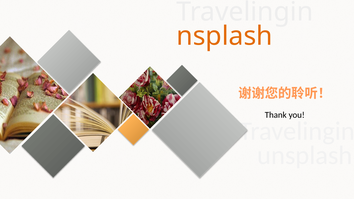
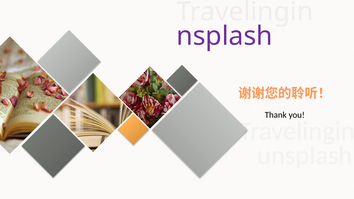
nsplash colour: orange -> purple (224, 36)
